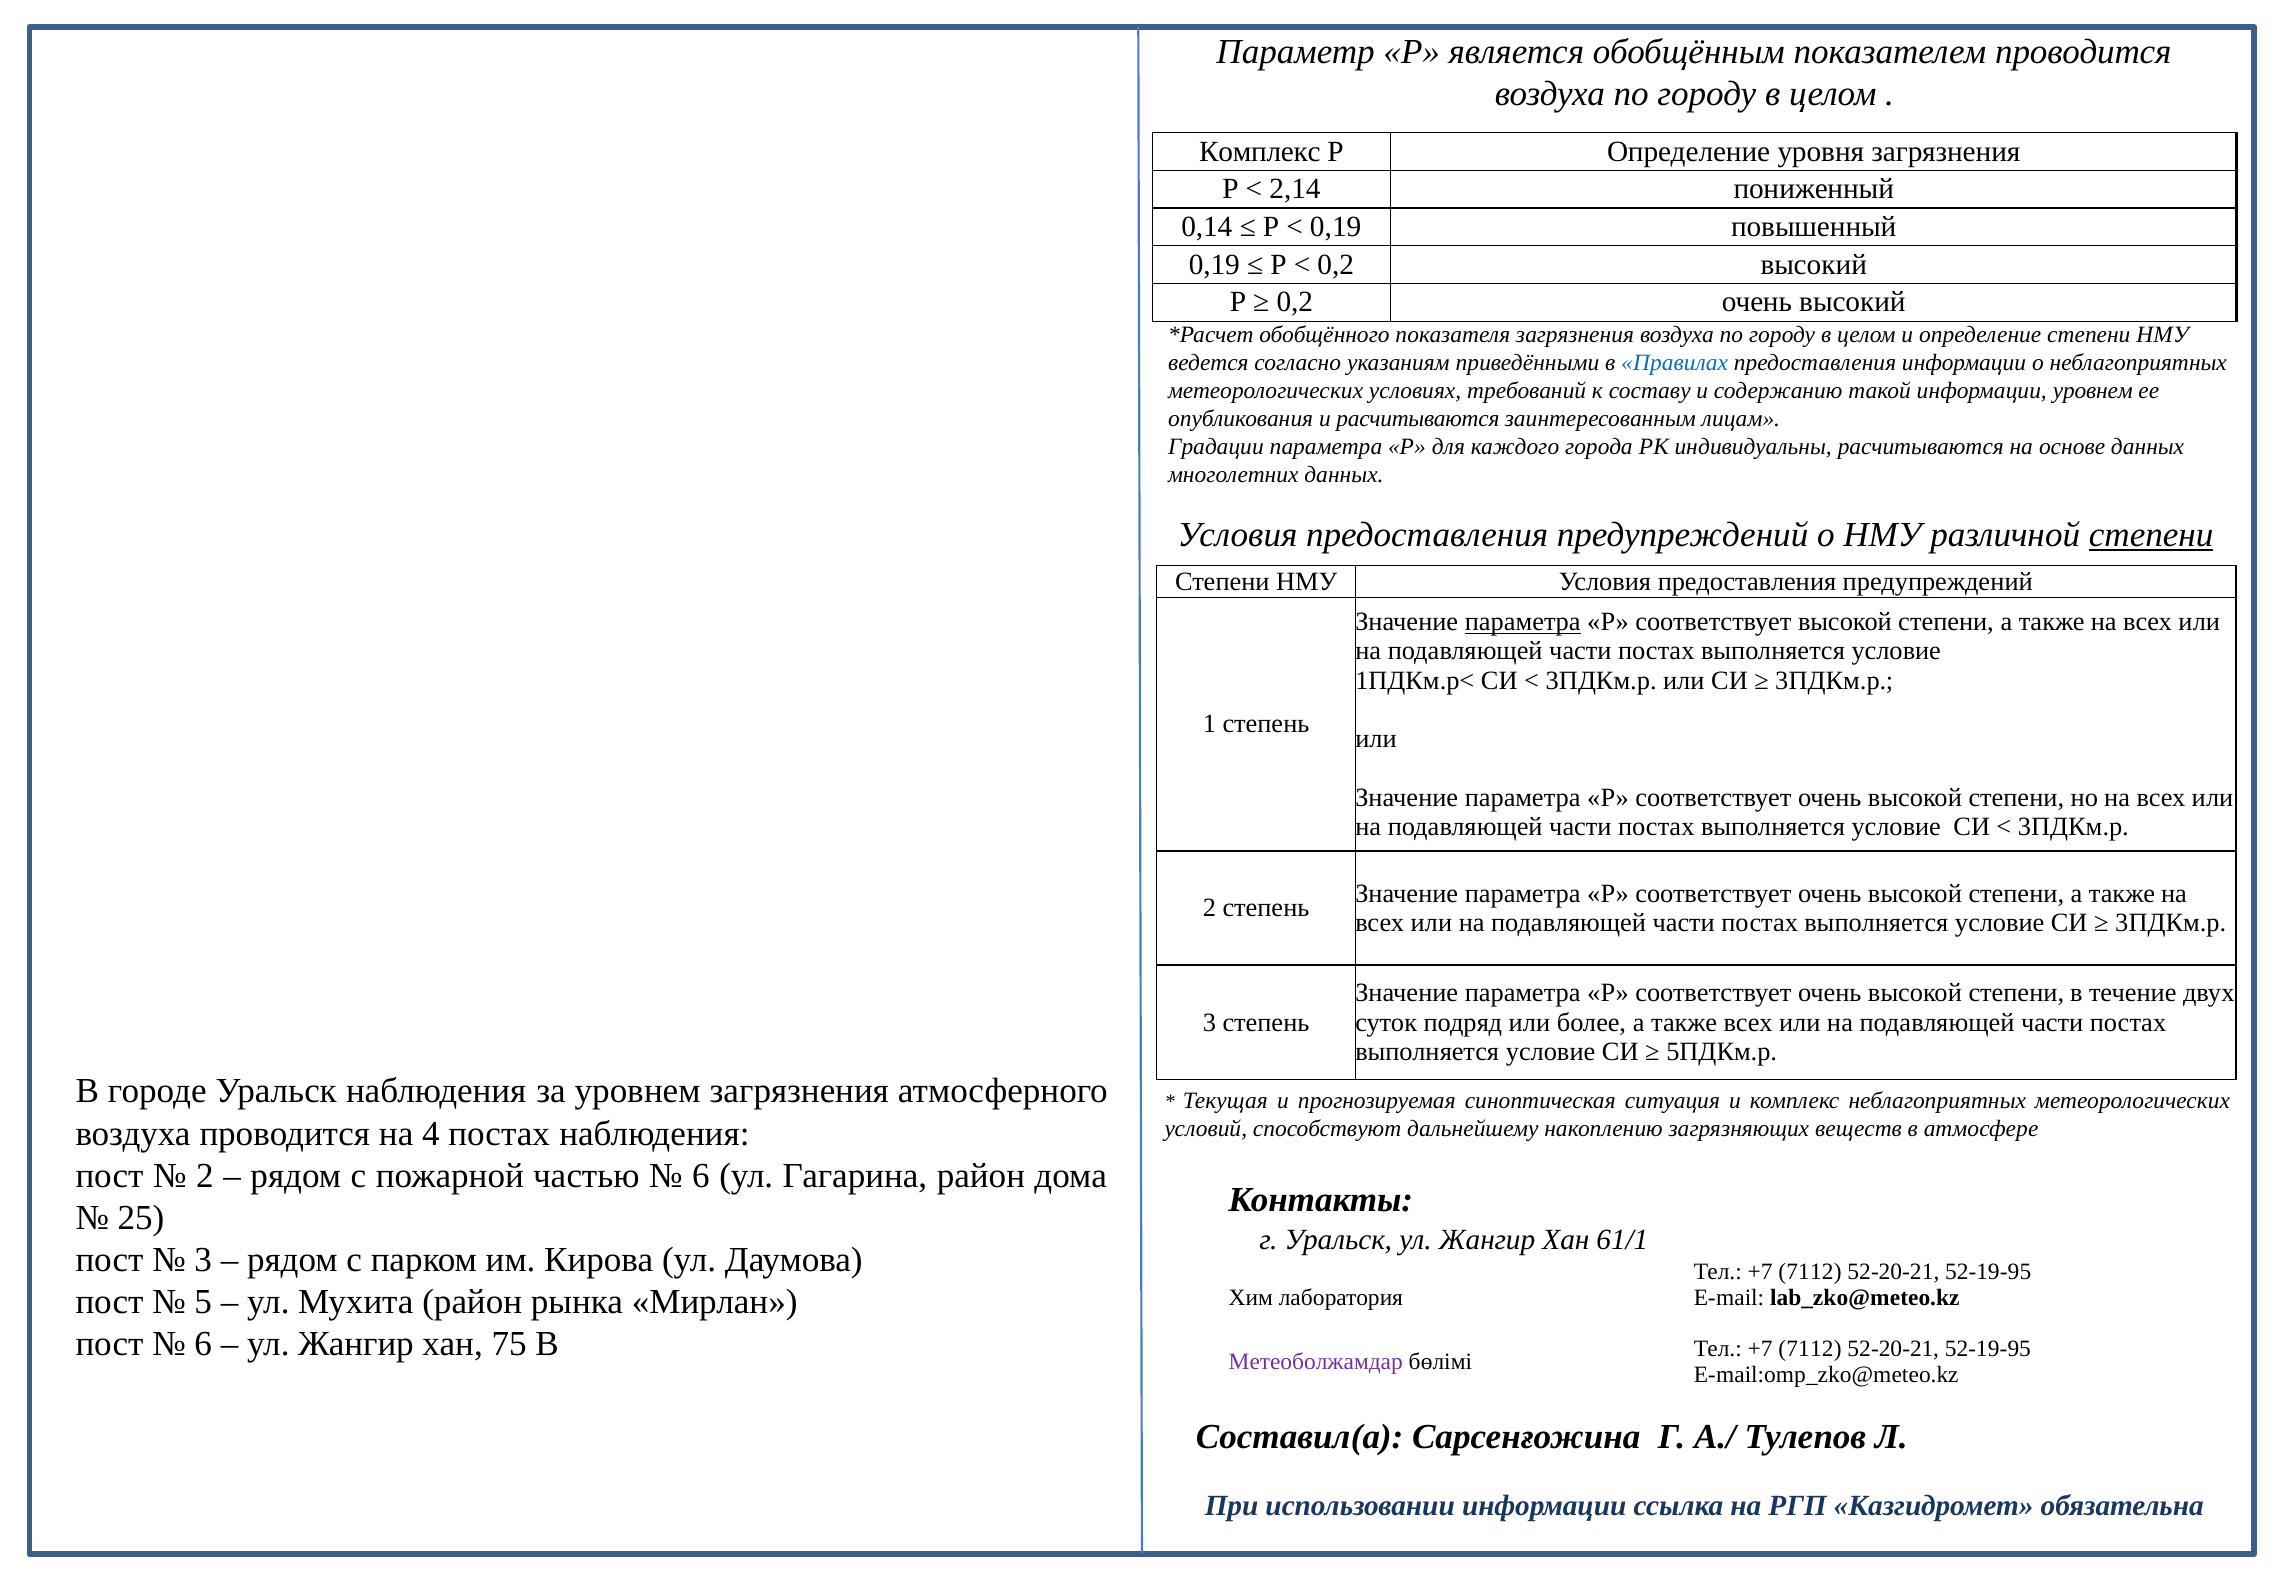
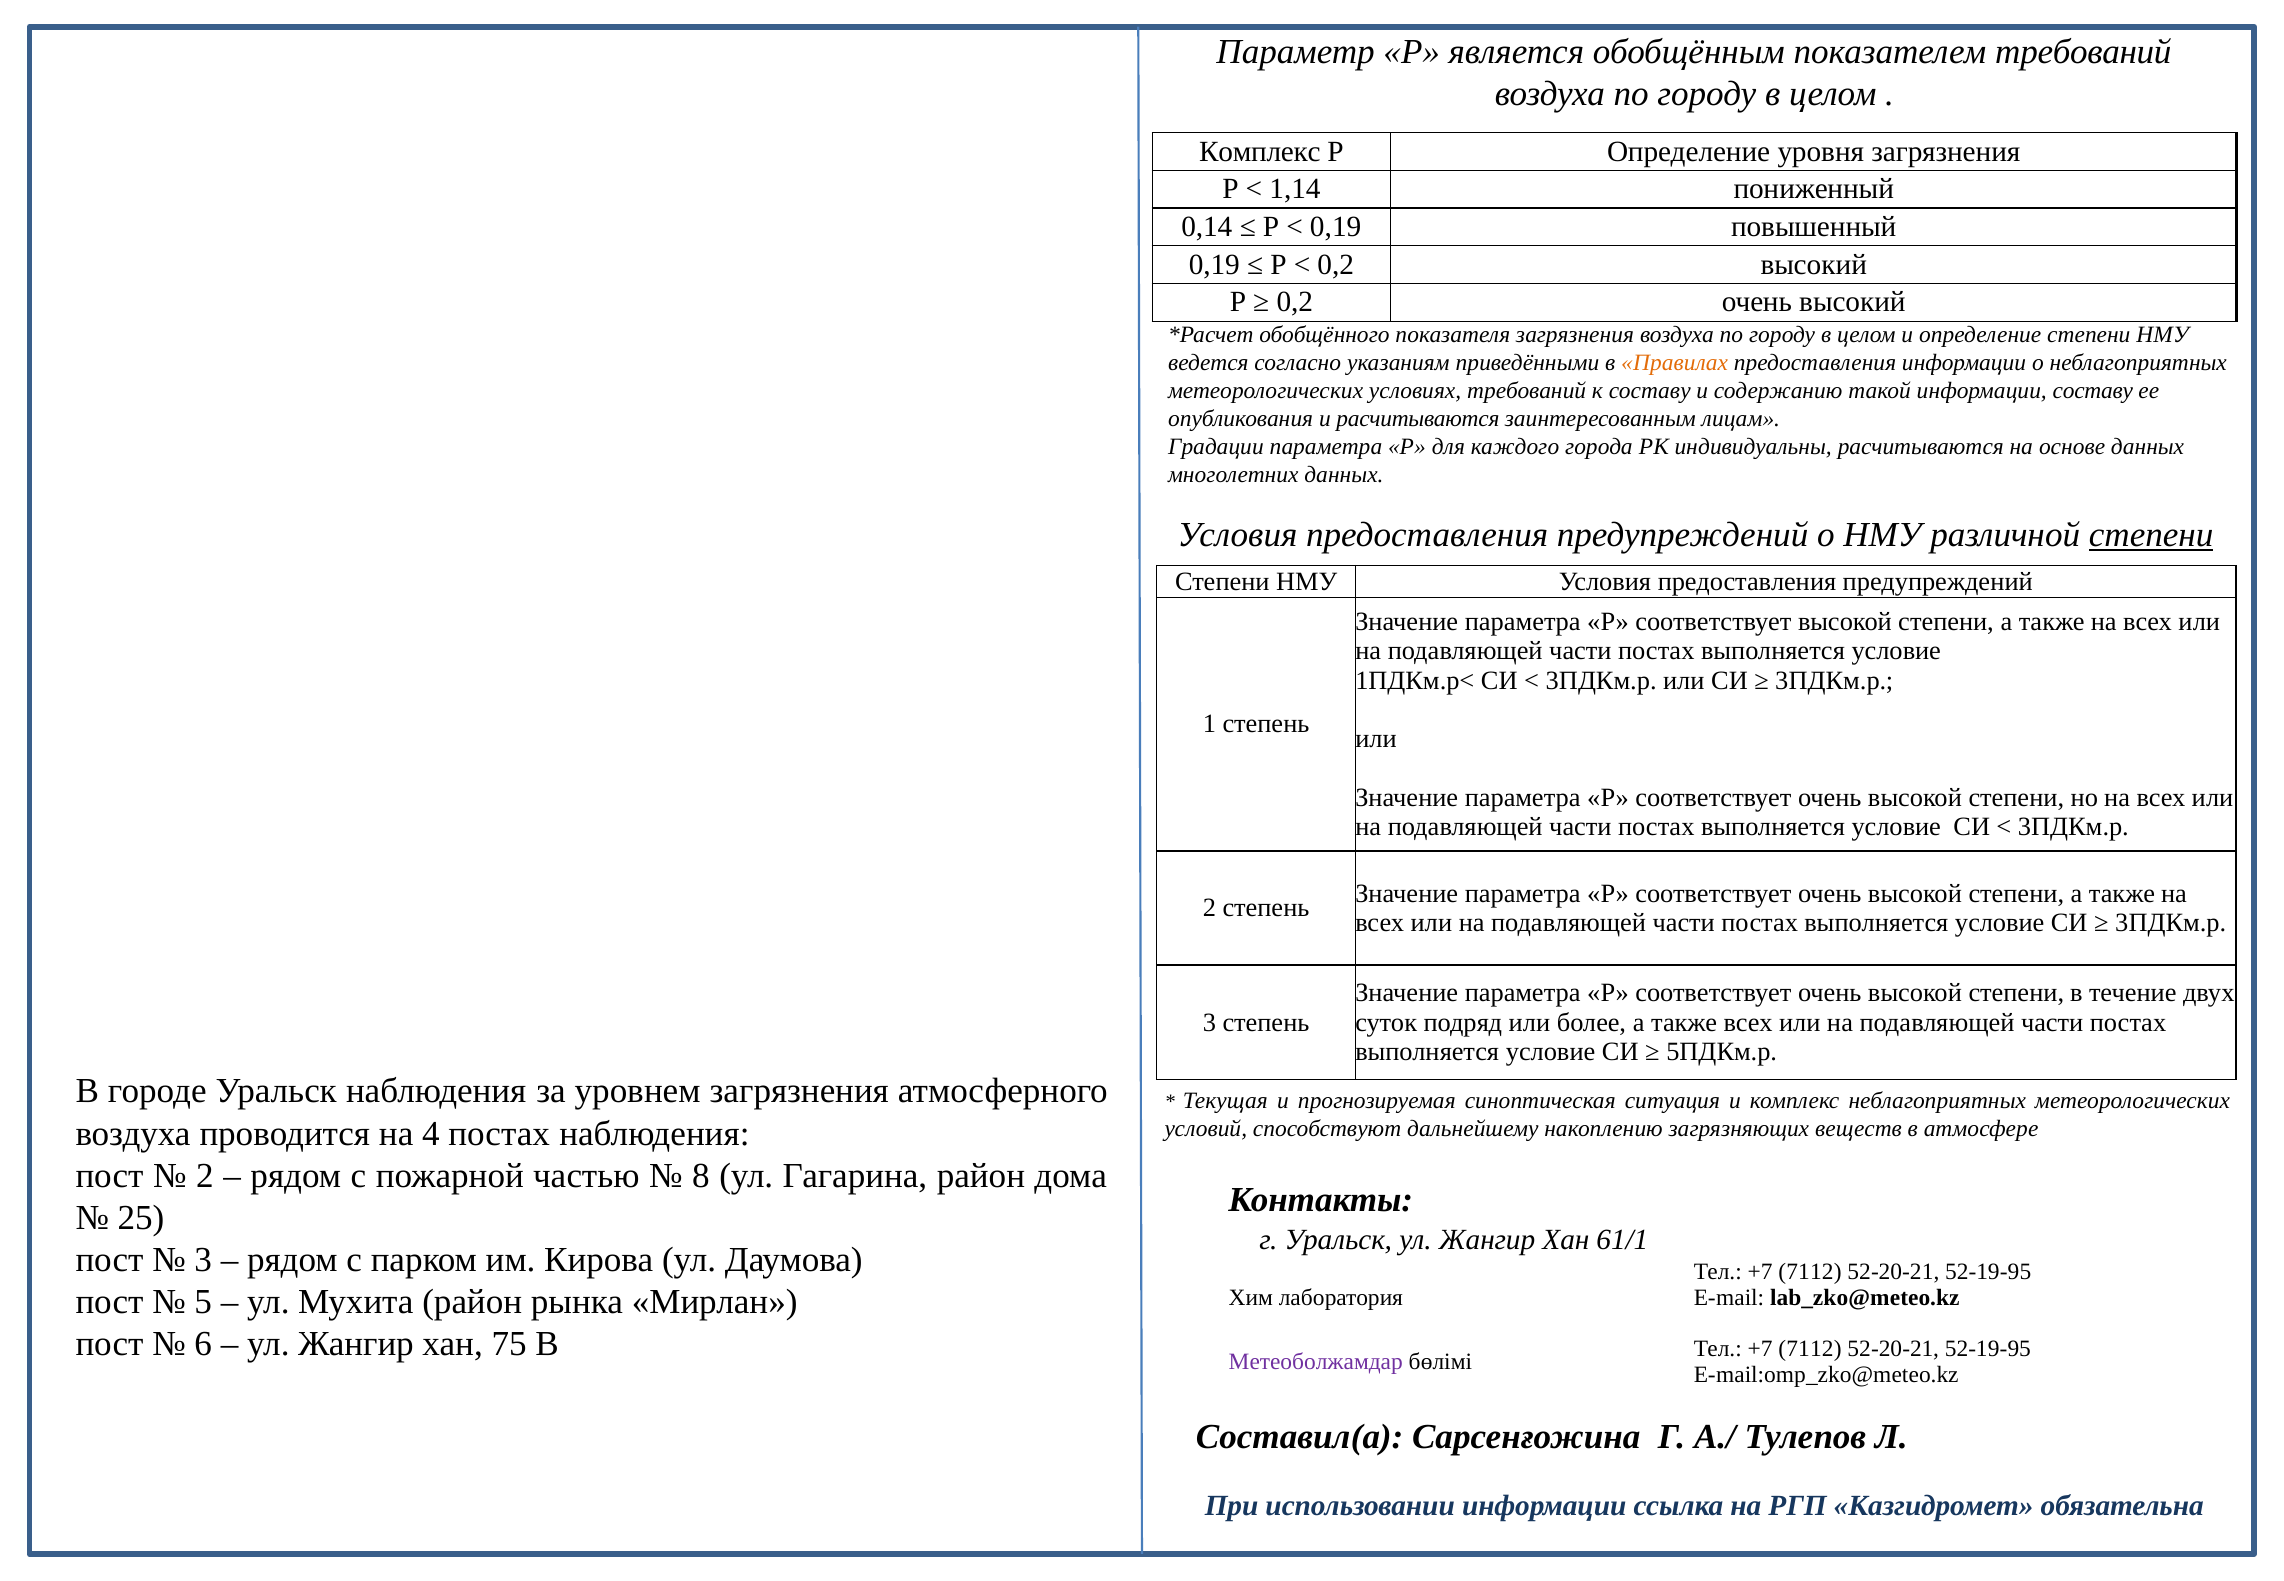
показателем проводится: проводится -> требований (2083, 52)
2,14: 2,14 -> 1,14 (1295, 189)
Правилах colour: blue -> orange (1675, 363)
информации уровнем: уровнем -> составу (2093, 391)
параметра underline: present -> none (1523, 622)
6: 6 -> 8 (701, 1176)
